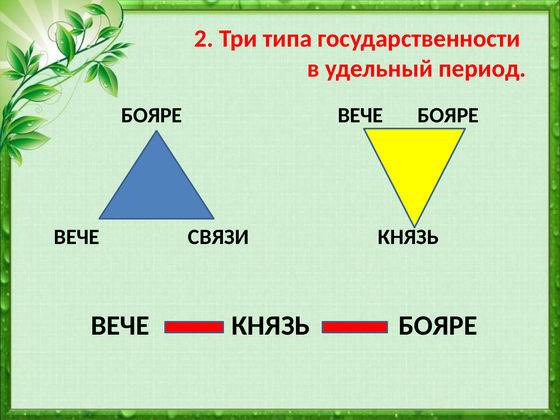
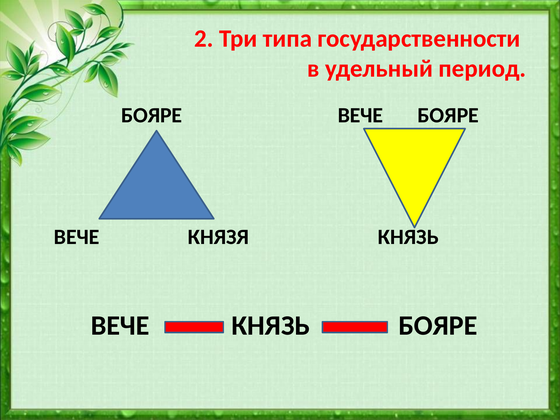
СВЯЗИ: СВЯЗИ -> КНЯЗЯ (218, 237)
